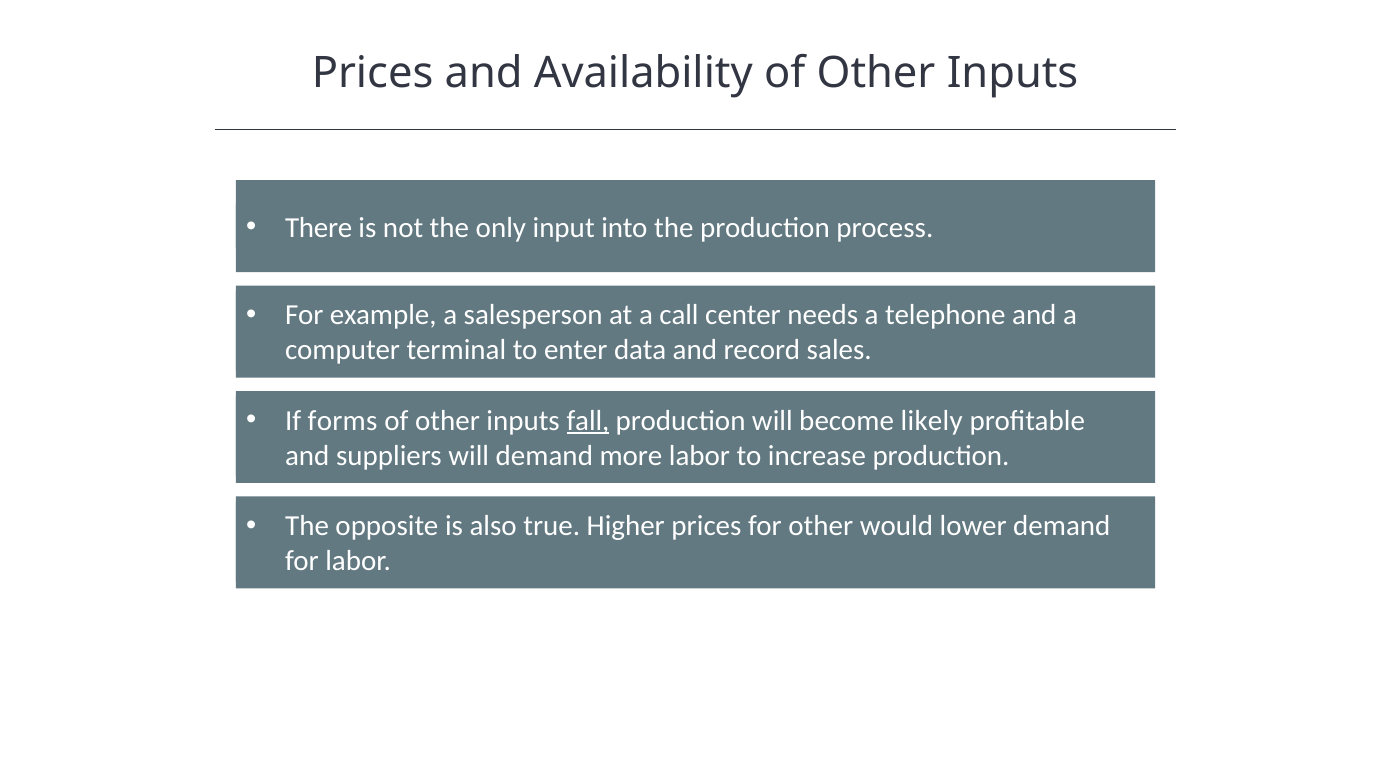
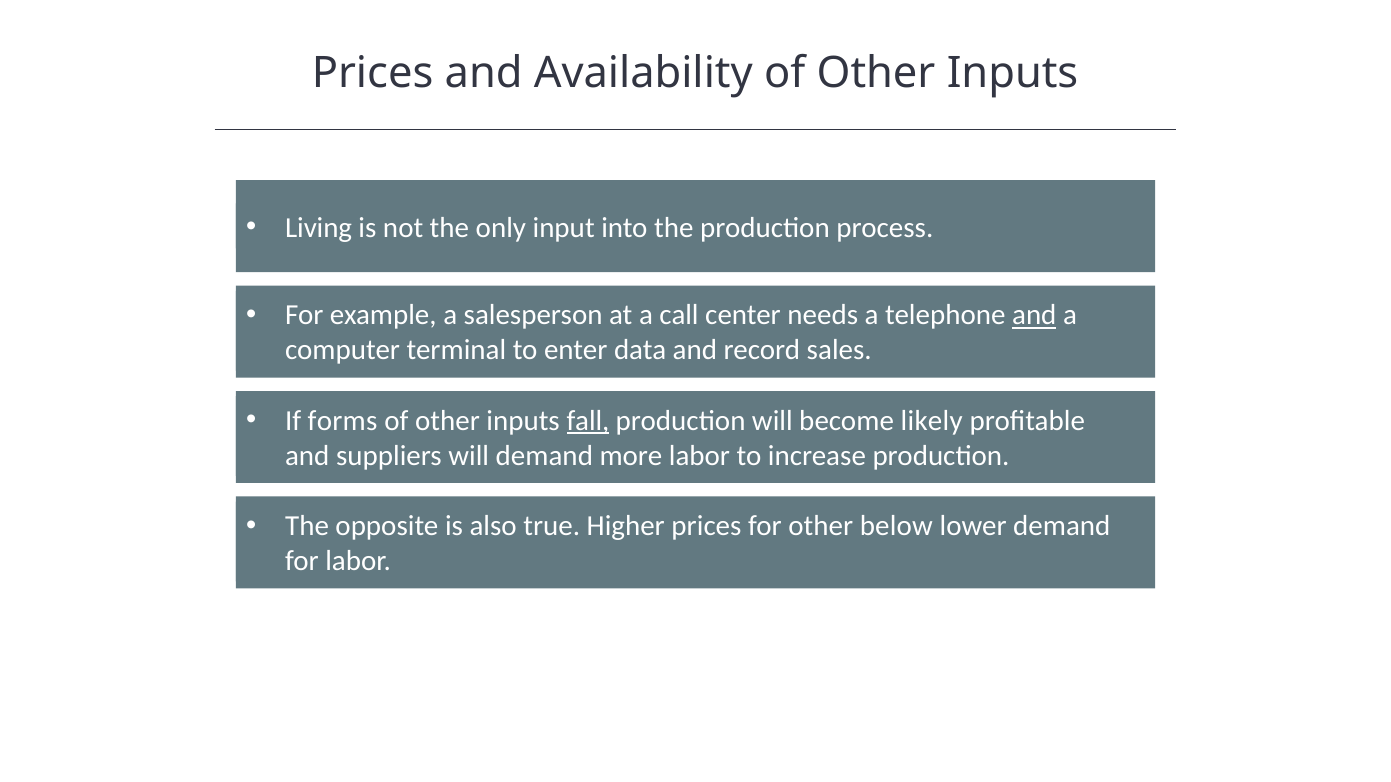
There: There -> Living (319, 228)
and underline: none -> present (1034, 316)
would: would -> below (896, 526)
